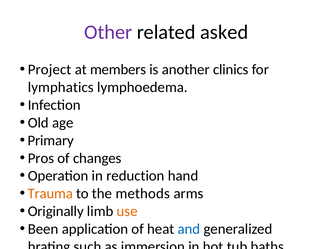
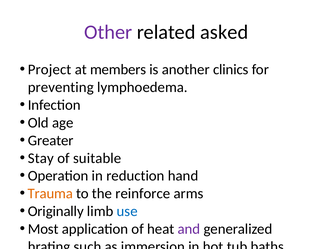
lymphatics: lymphatics -> preventing (61, 88)
Primary: Primary -> Greater (51, 141)
Pros: Pros -> Stay (41, 159)
changes: changes -> suitable (97, 159)
methods: methods -> reinforce (143, 194)
use colour: orange -> blue (127, 212)
Been: Been -> Most (43, 230)
and colour: blue -> purple (189, 230)
